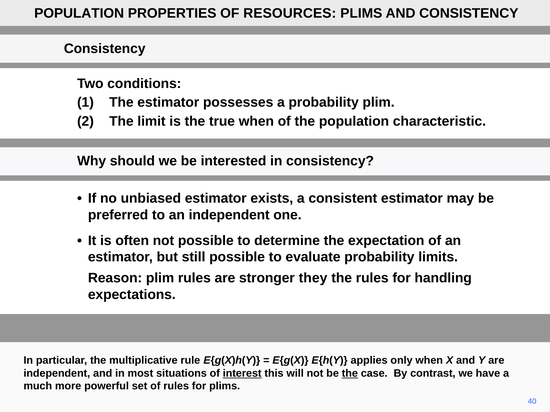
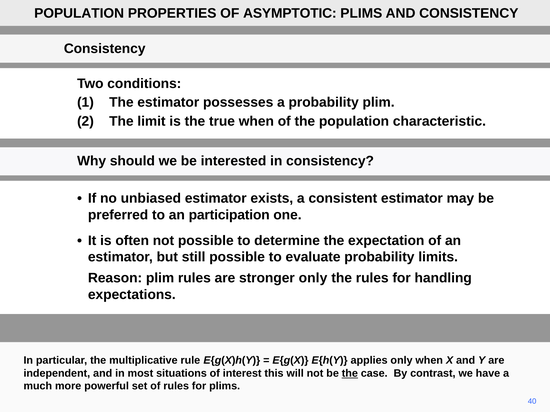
RESOURCES: RESOURCES -> ASYMPTOTIC (290, 13)
an independent: independent -> participation (229, 215)
stronger they: they -> only (313, 278)
interest underline: present -> none (242, 374)
